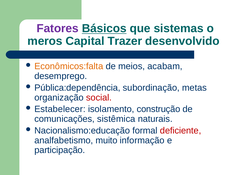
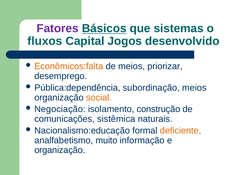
meros: meros -> fluxos (45, 41)
Trazer: Trazer -> Jogos (125, 41)
acabam: acabam -> priorizar (165, 66)
subordinação metas: metas -> meios (194, 88)
social colour: red -> orange (99, 97)
Estabelecer: Estabelecer -> Negociação (60, 109)
deficiente colour: red -> orange (181, 130)
participação: participação -> organização (60, 150)
